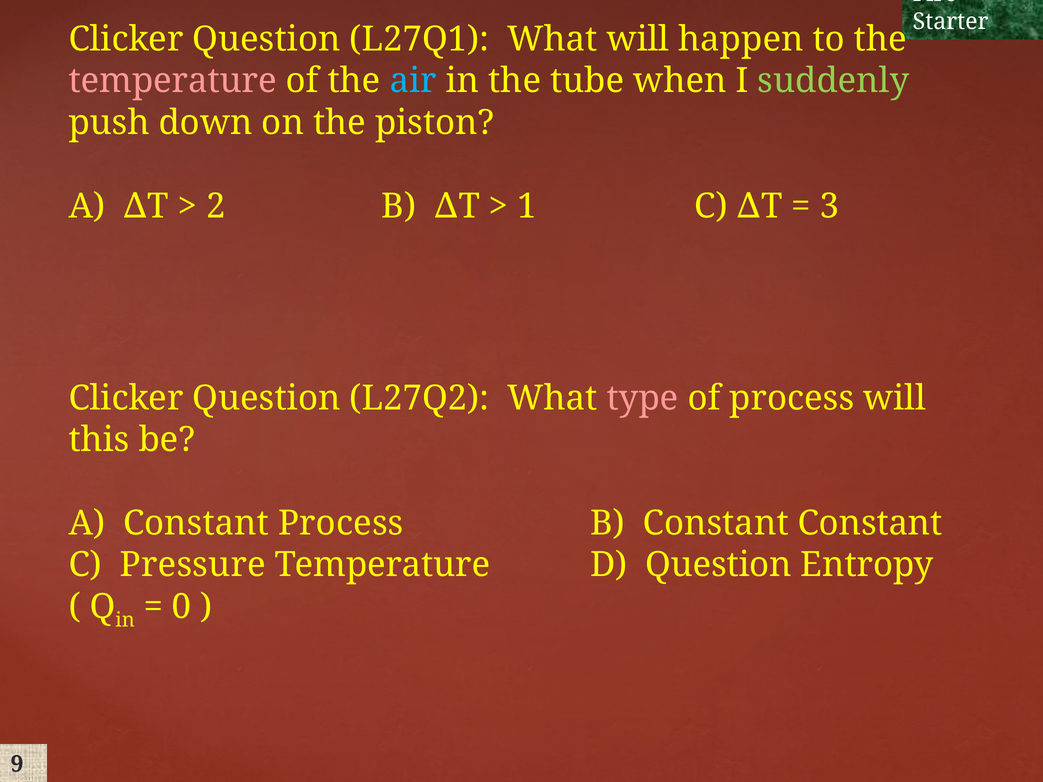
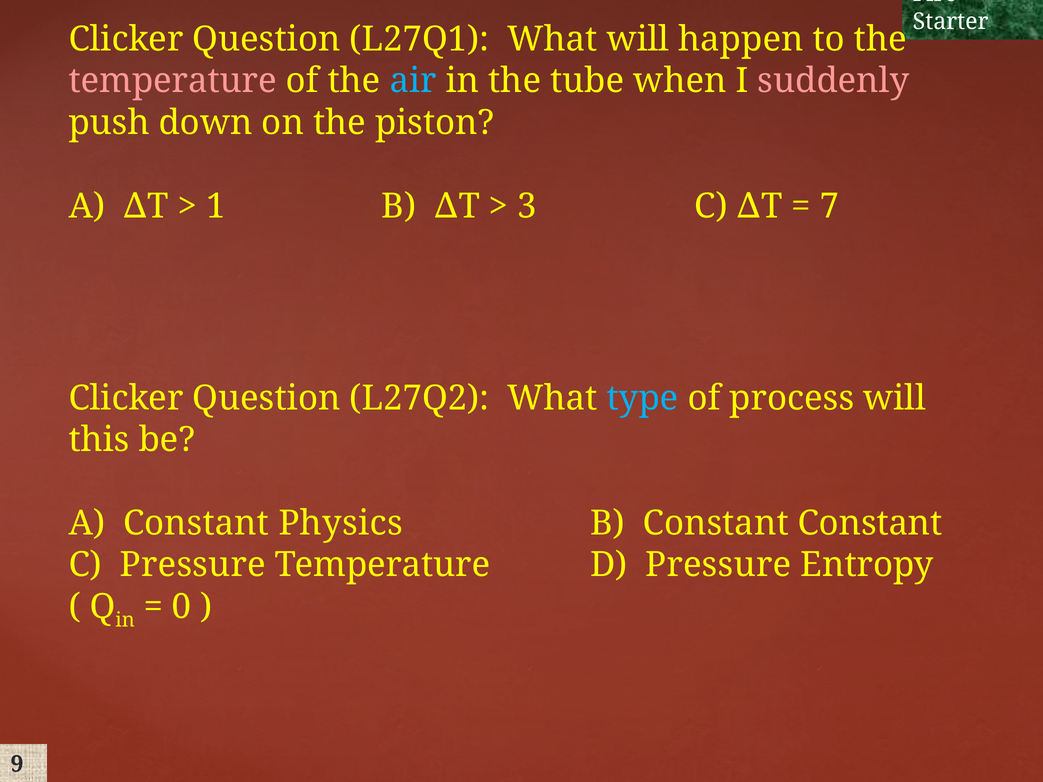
suddenly colour: light green -> pink (833, 81)
1: 1 -> 3 (527, 206)
3: 3 -> 7 (829, 206)
2: 2 -> 1 (216, 206)
type colour: pink -> light blue (643, 398)
Constant Process: Process -> Physics (341, 523)
D Question: Question -> Pressure (718, 565)
